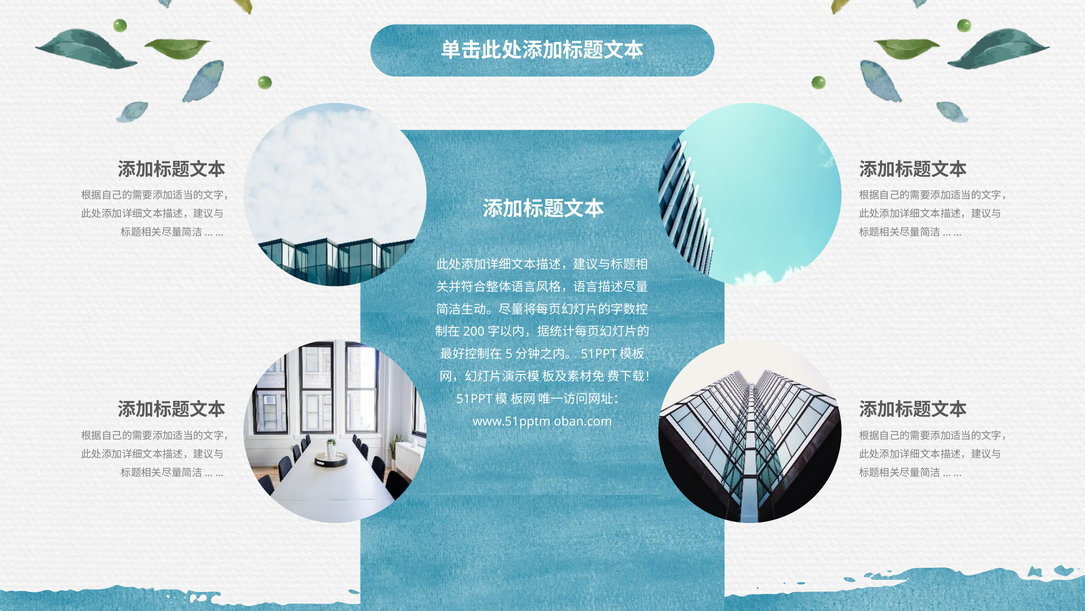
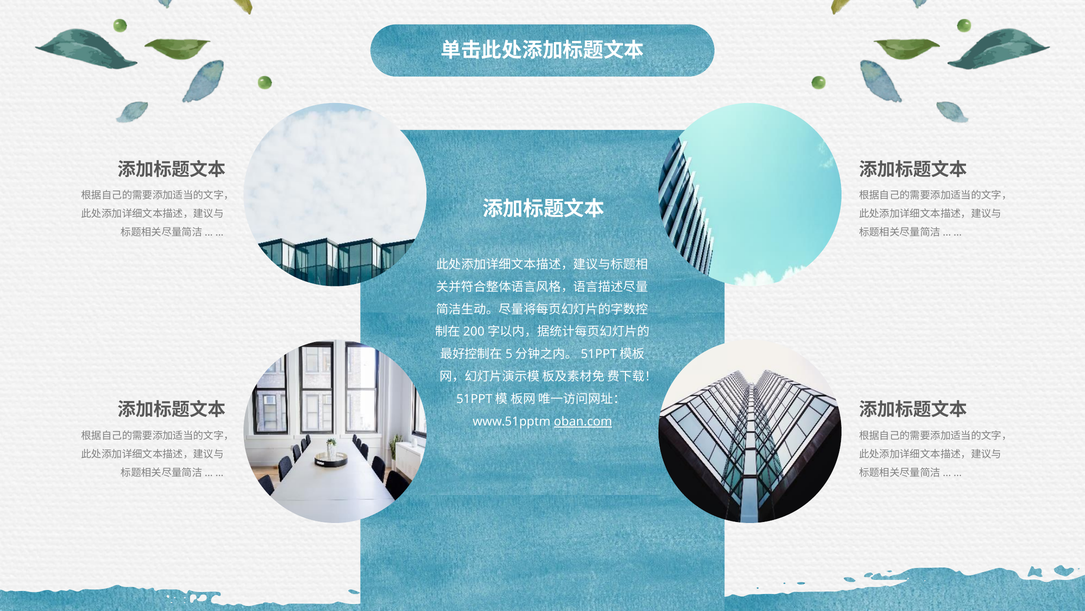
oban.com underline: none -> present (583, 421)
